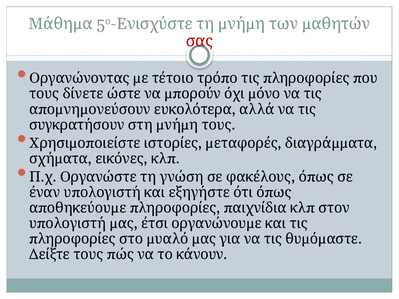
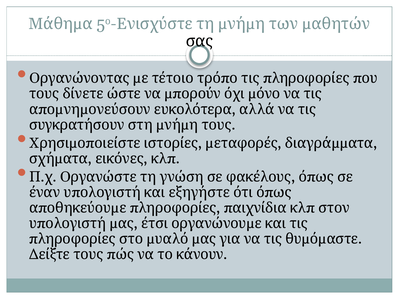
σας colour: red -> black (199, 41)
